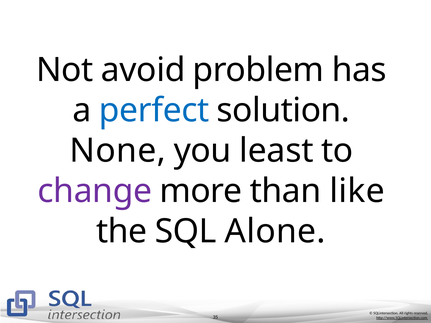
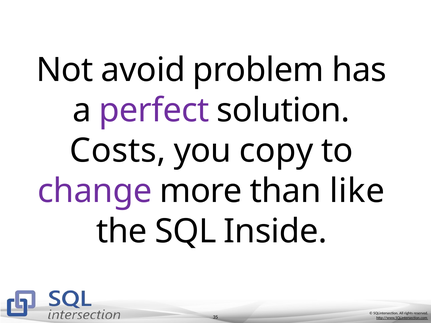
perfect colour: blue -> purple (154, 110)
None: None -> Costs (118, 151)
least: least -> copy (276, 151)
Alone: Alone -> Inside (275, 232)
